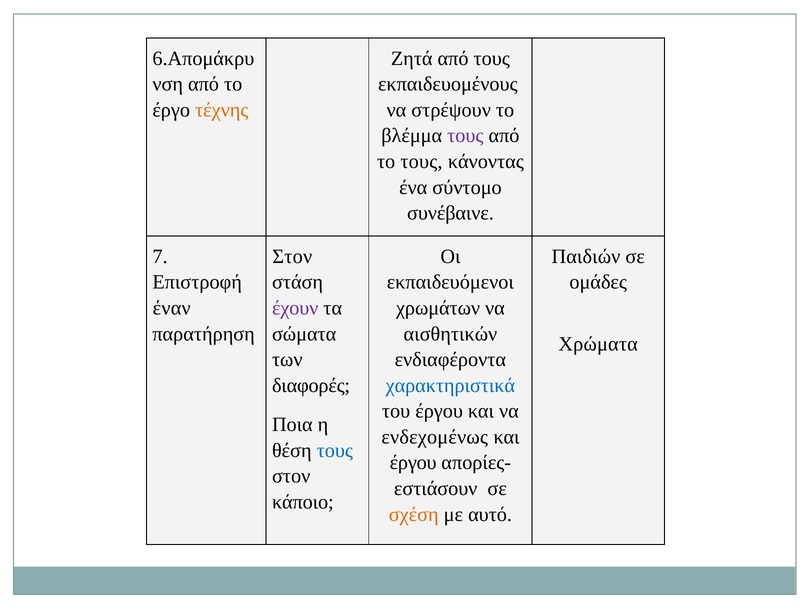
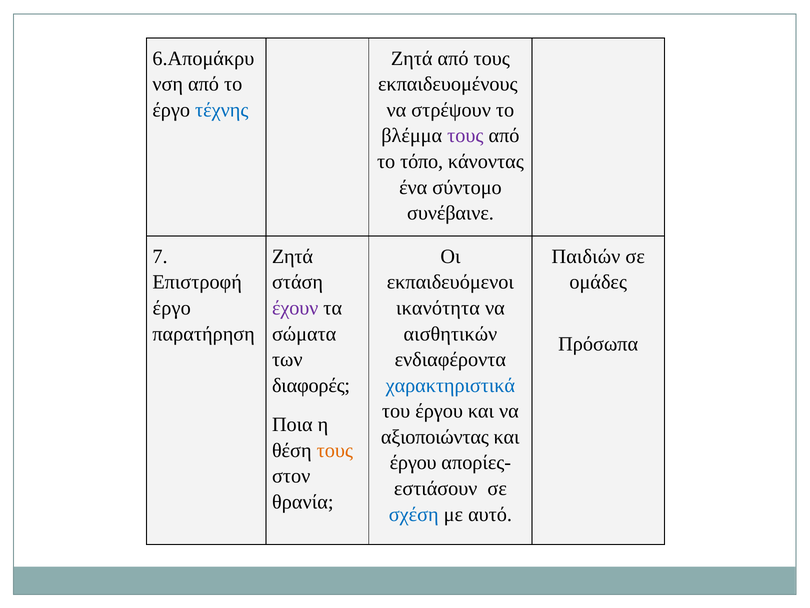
τέχνης colour: orange -> blue (222, 110)
το τους: τους -> τόπο (422, 161)
Στον: Στον -> Ζητά (292, 256)
έναν: έναν -> έργο (172, 308)
χρωμάτων: χρωμάτων -> ικανότητα (438, 308)
Χρώματα: Χρώματα -> Πρόσωπα (598, 344)
ενδεχομένως: ενδεχομένως -> αξιοποιώντας (435, 437)
τους colour: blue -> orange (335, 450)
κάποιο: κάποιο -> θρανία (303, 502)
σχέση colour: orange -> blue (414, 514)
